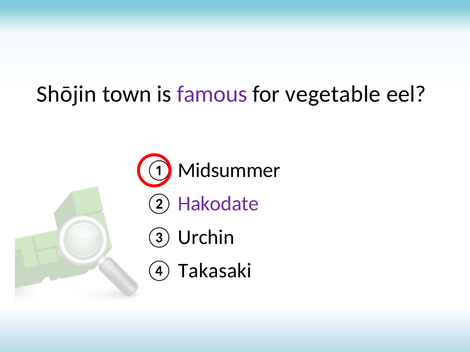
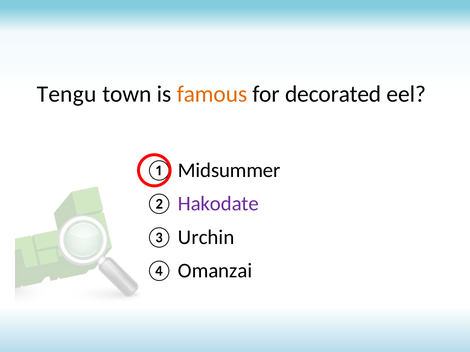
Shōjin: Shōjin -> Tengu (67, 94)
famous colour: purple -> orange (212, 94)
vegetable: vegetable -> decorated (333, 94)
Takasaki: Takasaki -> Omanzai (215, 271)
